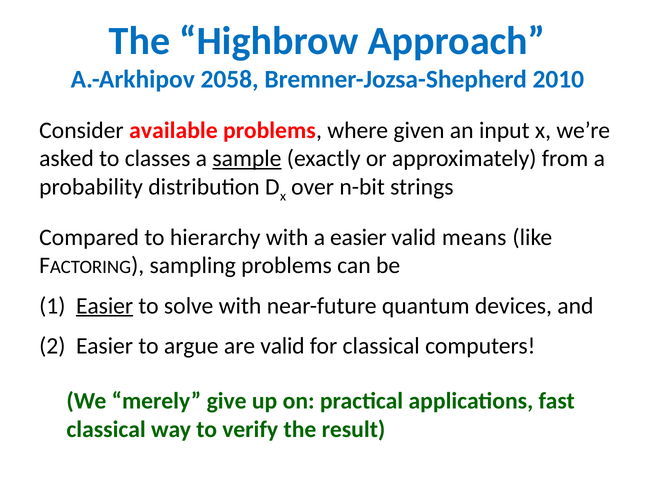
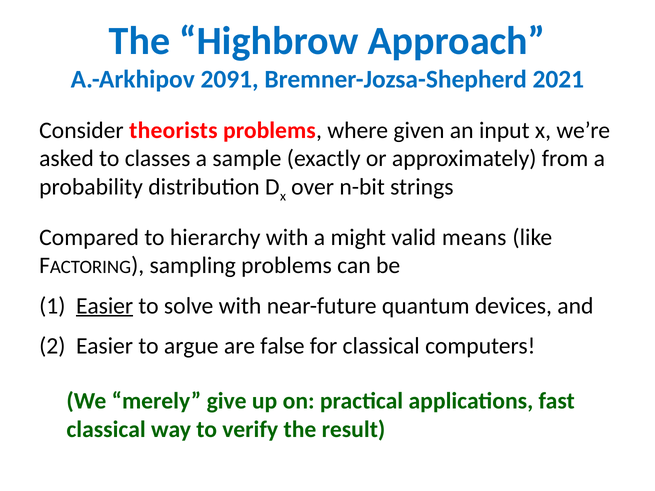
2058: 2058 -> 2091 (230, 79)
2010: 2010 -> 2021 (558, 79)
available: available -> theorists (173, 130)
sample underline: present -> none (247, 159)
a easier: easier -> might (358, 237)
are valid: valid -> false (282, 346)
